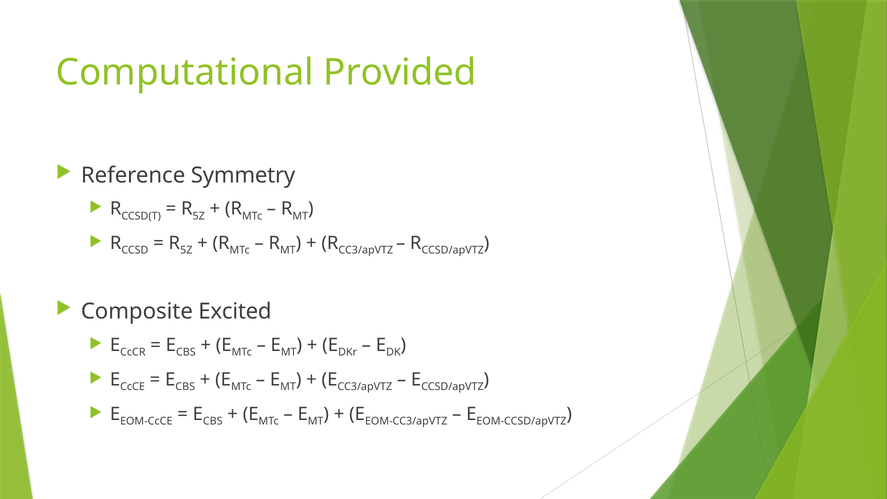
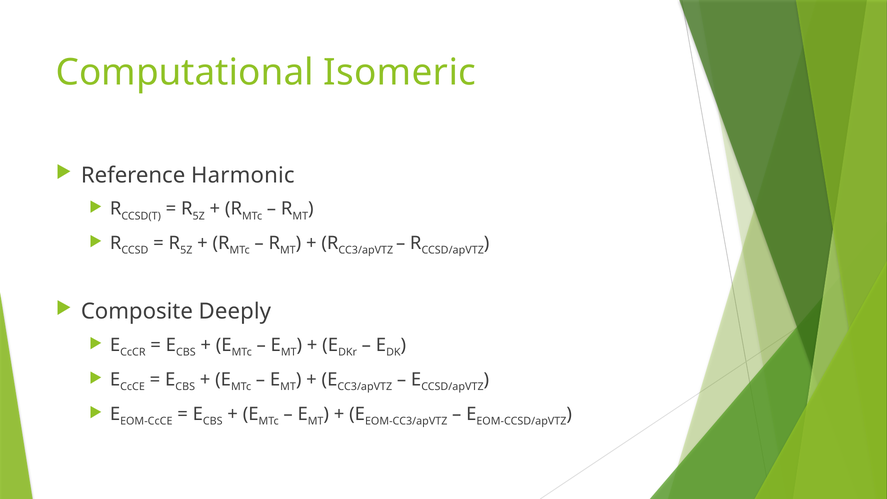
Provided: Provided -> Isomeric (400, 72)
Symmetry: Symmetry -> Harmonic (243, 175)
Excited: Excited -> Deeply (235, 312)
